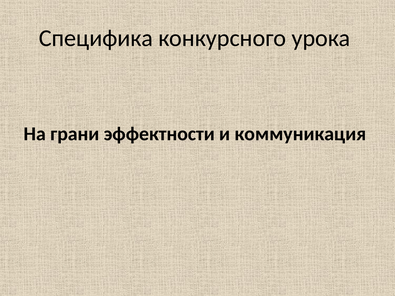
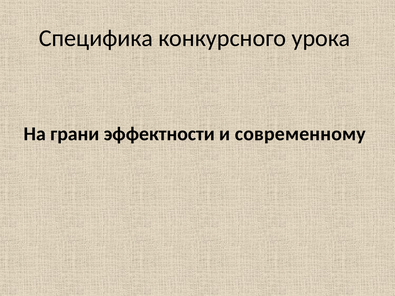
коммуникация: коммуникация -> современному (300, 134)
